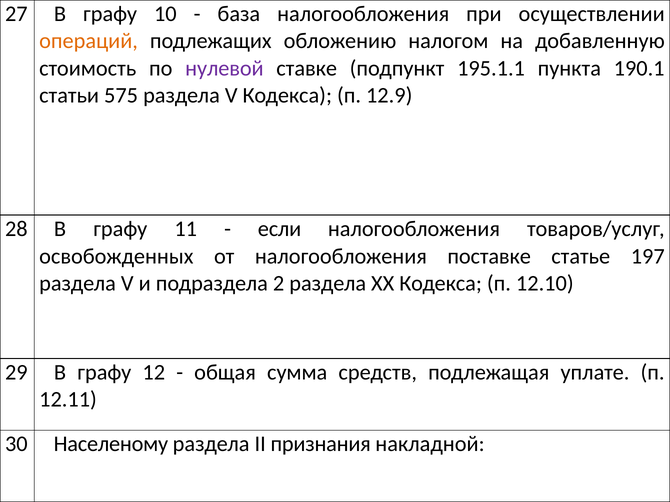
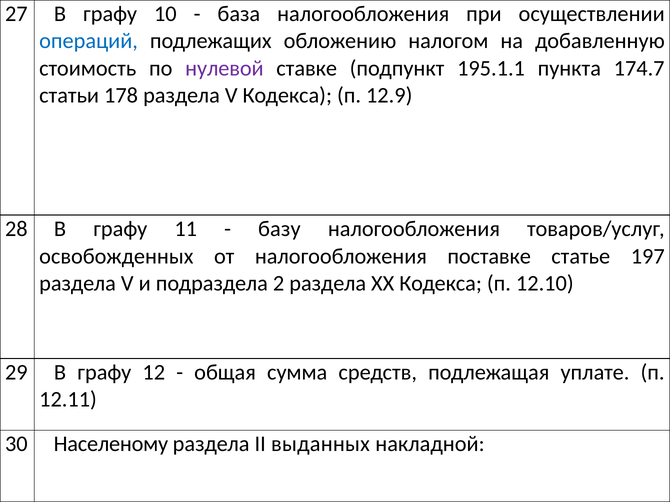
операций colour: orange -> blue (89, 41)
190.1: 190.1 -> 174.7 (639, 68)
575: 575 -> 178 (121, 96)
если: если -> базу (279, 229)
признания: признания -> выданных (320, 445)
